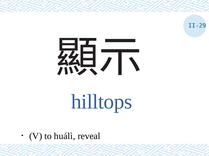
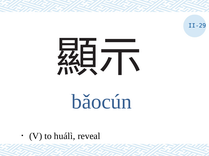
hilltops: hilltops -> bǎocún (102, 102)
